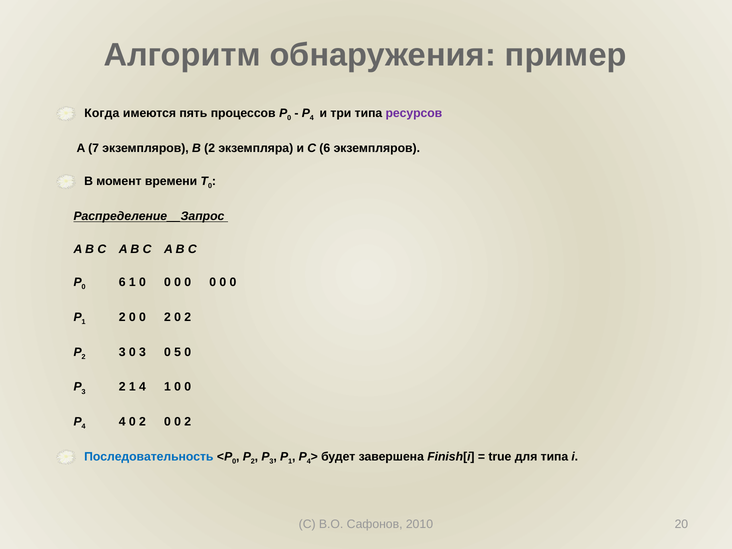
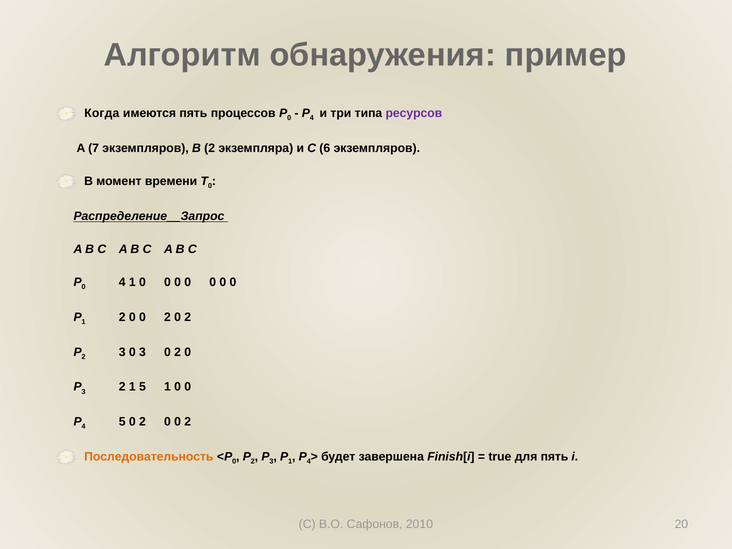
0 6: 6 -> 4 (122, 282)
3 0 5: 5 -> 2 (178, 352)
1 4: 4 -> 5 (142, 387)
4: 4 -> 5 (122, 422)
Последовательность colour: blue -> orange (149, 457)
для типа: типа -> пять (554, 457)
